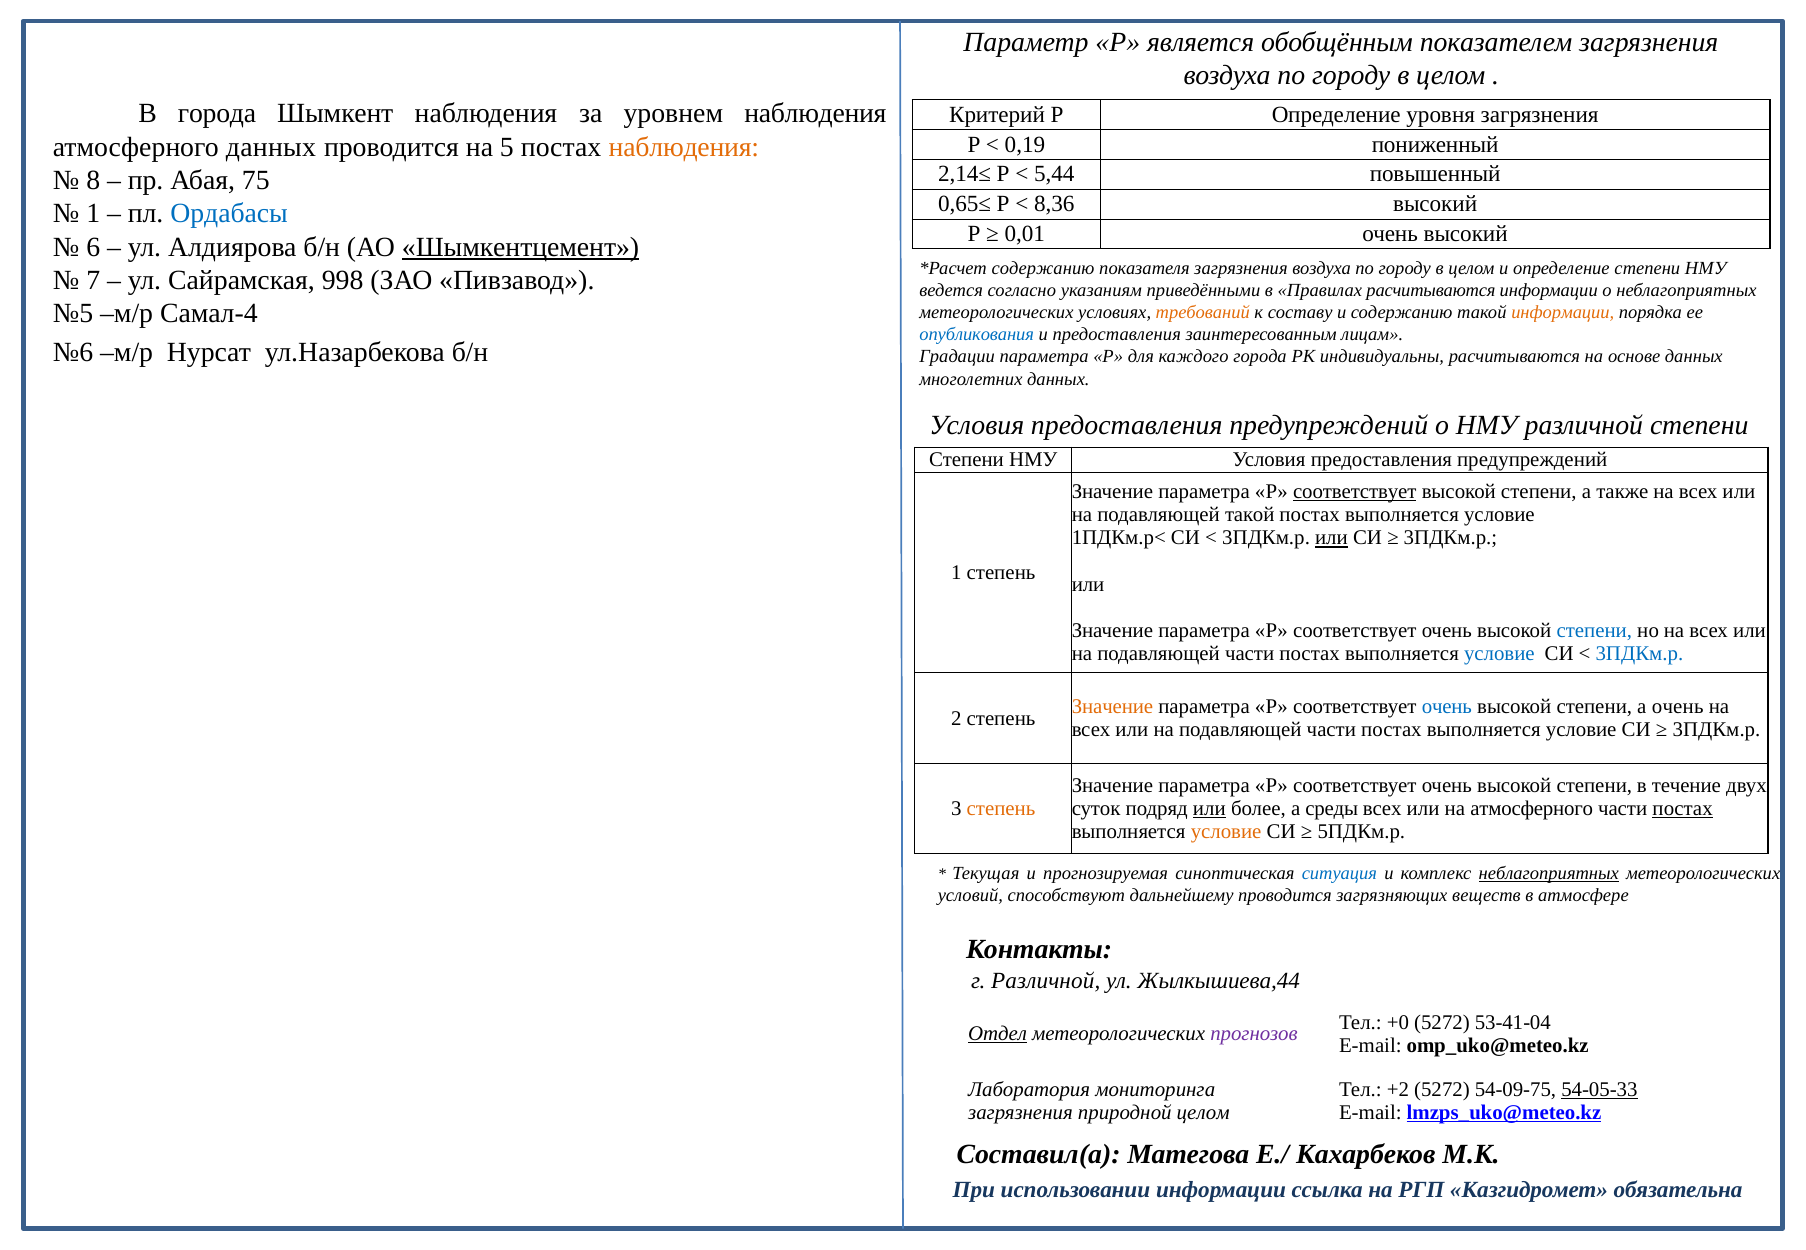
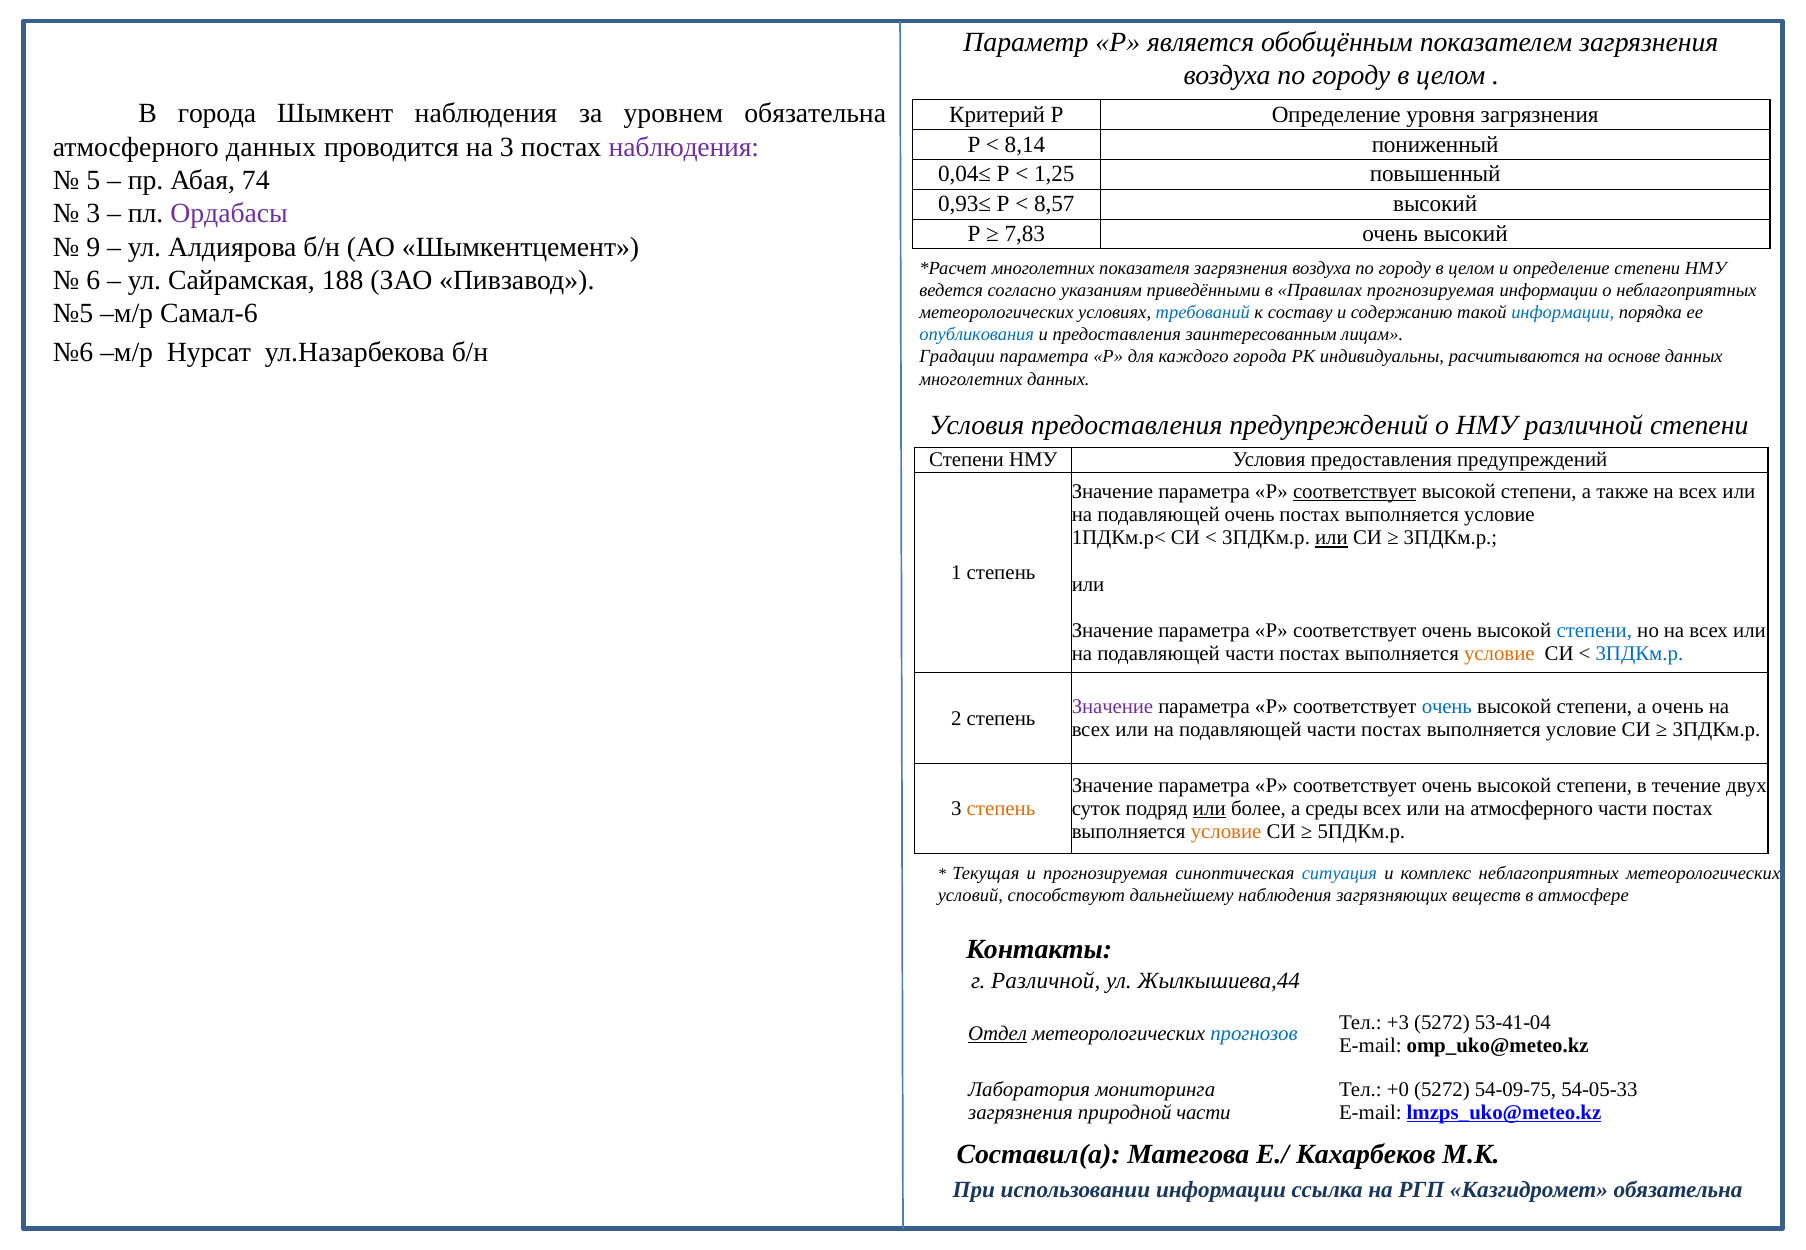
уровнем наблюдения: наблюдения -> обязательна (815, 114)
0,19: 0,19 -> 8,14 (1025, 144)
на 5: 5 -> 3 (507, 147)
наблюдения colour: orange -> purple (684, 147)
2,14≤: 2,14≤ -> 0,04≤ (965, 174)
5,44: 5,44 -> 1,25 (1054, 174)
8: 8 -> 5 (93, 180)
75: 75 -> 74 (256, 180)
0,65≤: 0,65≤ -> 0,93≤ (965, 204)
8,36: 8,36 -> 8,57 (1054, 204)
1: 1 -> 3 (93, 214)
Ордабасы colour: blue -> purple (229, 214)
0,01: 0,01 -> 7,83 (1025, 234)
6: 6 -> 9 (93, 247)
Шымкентцемент underline: present -> none (521, 247)
содержанию: содержанию -> многолетних (1043, 268)
7: 7 -> 6 (93, 280)
998: 998 -> 188 (343, 280)
Правилах расчитываются: расчитываются -> прогнозируемая (1431, 290)
Самал-4: Самал-4 -> Самал-6 (209, 314)
требований colour: orange -> blue (1203, 313)
информации colour: orange -> blue (1563, 313)
подавляющей такой: такой -> очень (1250, 515)
условие colour: blue -> orange (1499, 654)
Значение colour: orange -> purple (1112, 707)
постах underline: present -> none (1683, 809)
неблагоприятных underline: present -> none (1549, 873)
дальнейшему проводится: проводится -> наблюдения (1285, 896)
+0: +0 -> +3 (1398, 1023)
прогнозов colour: purple -> blue (1254, 1034)
+2: +2 -> +0 (1398, 1089)
54-05-33 underline: present -> none (1599, 1089)
природной целом: целом -> части (1203, 1113)
